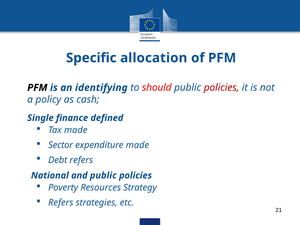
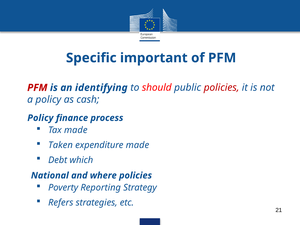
allocation: allocation -> important (154, 58)
PFM colour: black -> red (37, 88)
Single: Single -> Policy (40, 118)
defined: defined -> process (107, 118)
Sector: Sector -> Taken (60, 145)
Debt refers: refers -> which (81, 160)
and public: public -> where (103, 175)
Resources: Resources -> Reporting (101, 188)
